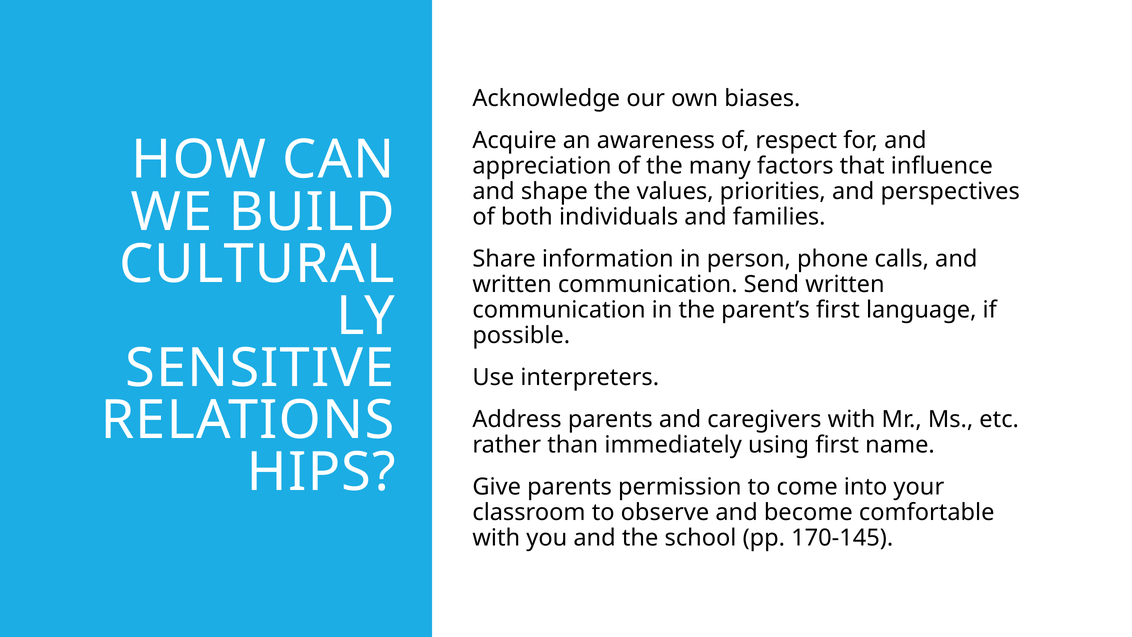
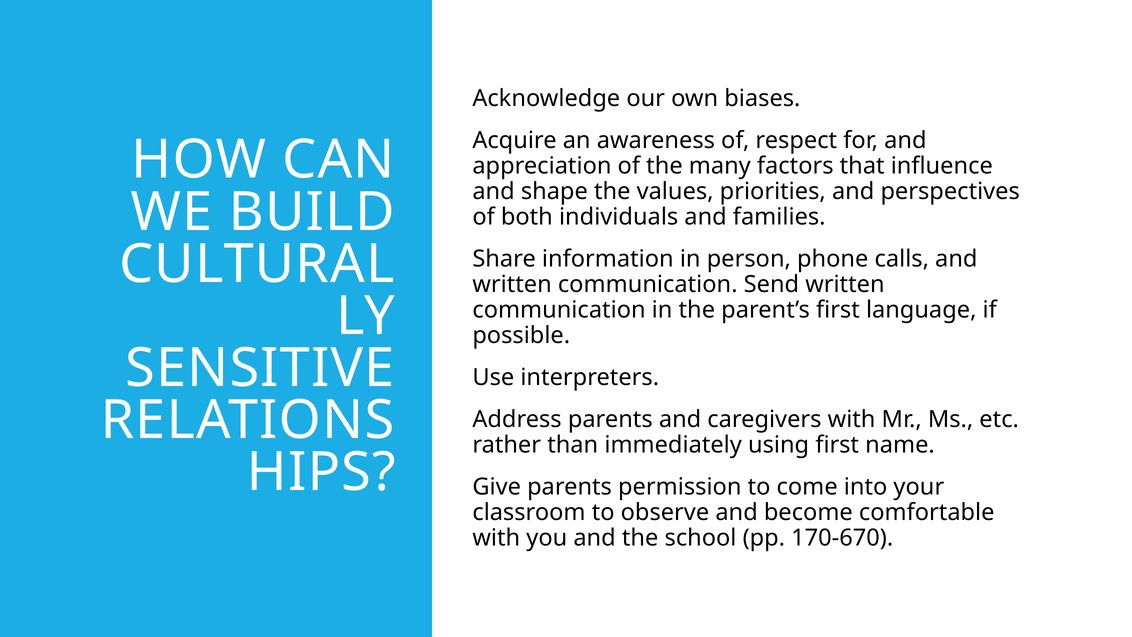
170-145: 170-145 -> 170-670 (842, 538)
